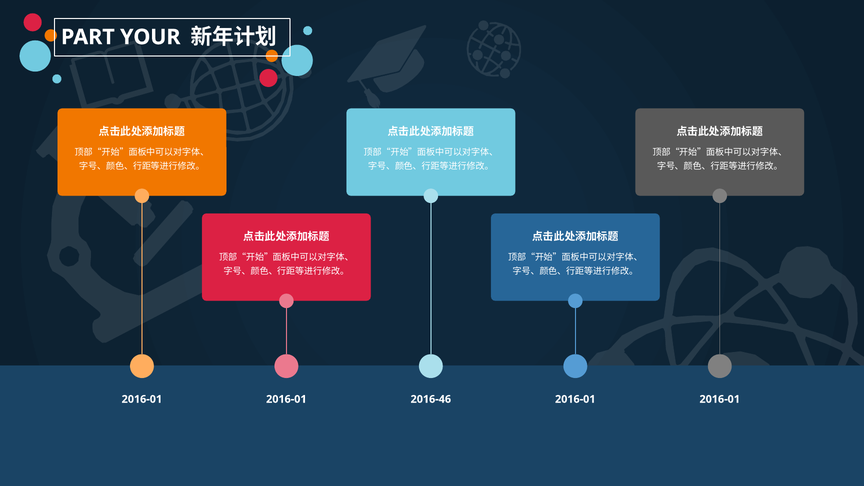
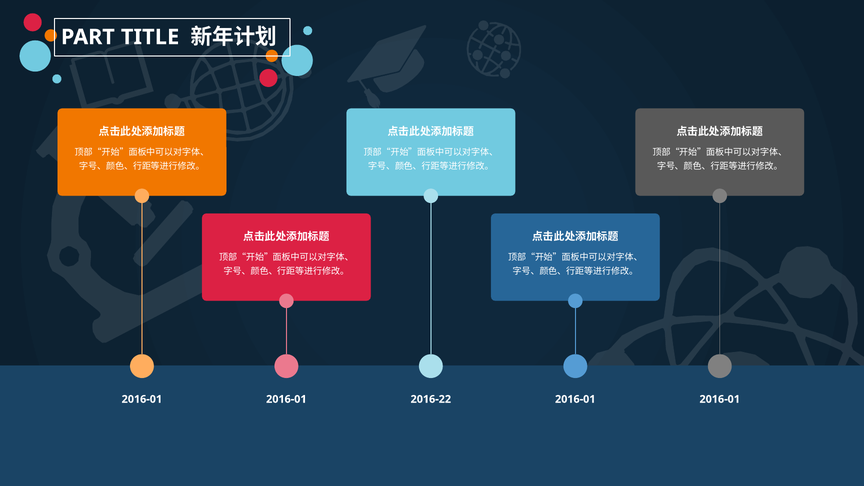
YOUR: YOUR -> TITLE (150, 37)
2016-46: 2016-46 -> 2016-22 (431, 399)
